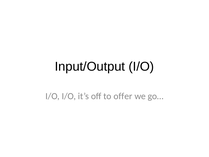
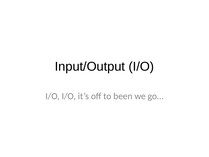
offer: offer -> been (123, 96)
